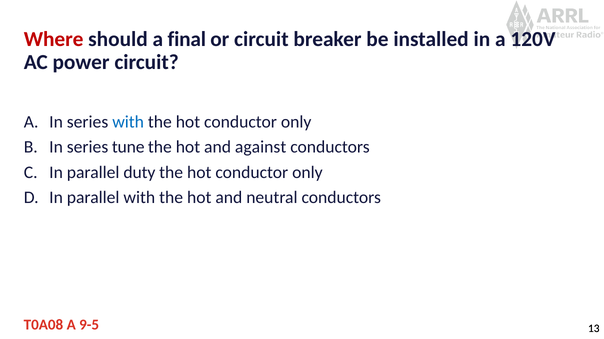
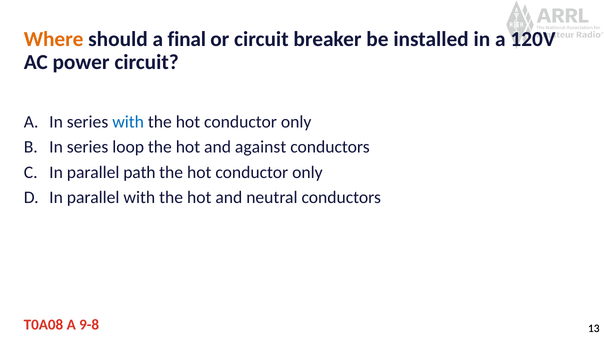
Where colour: red -> orange (54, 39)
tune: tune -> loop (128, 147)
duty: duty -> path (139, 173)
9-5: 9-5 -> 9-8 (89, 325)
